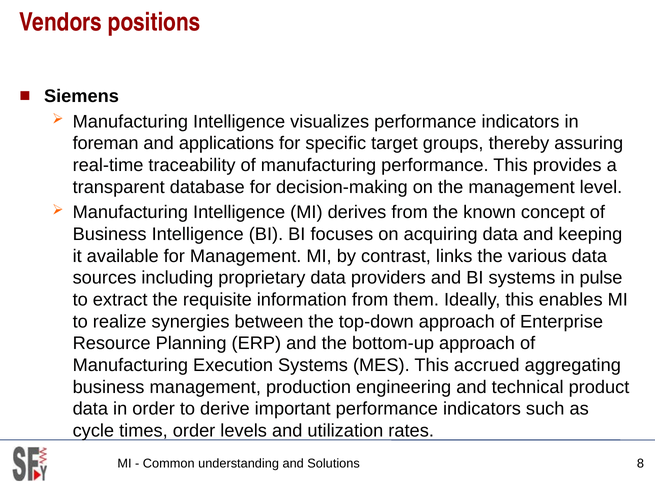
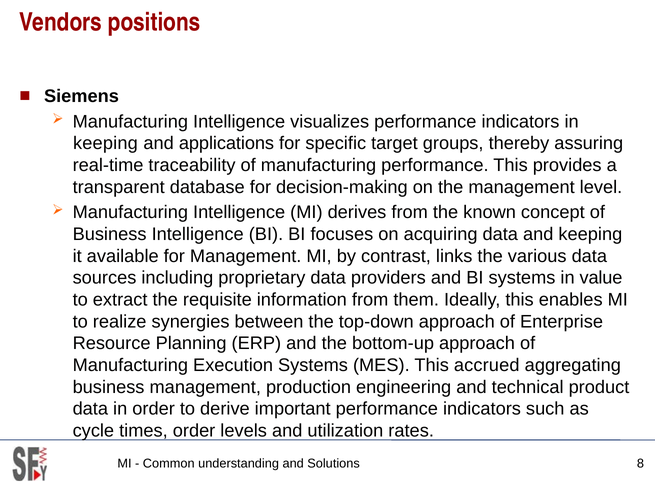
foreman: foreman -> keeping (105, 143)
pulse: pulse -> value (601, 278)
